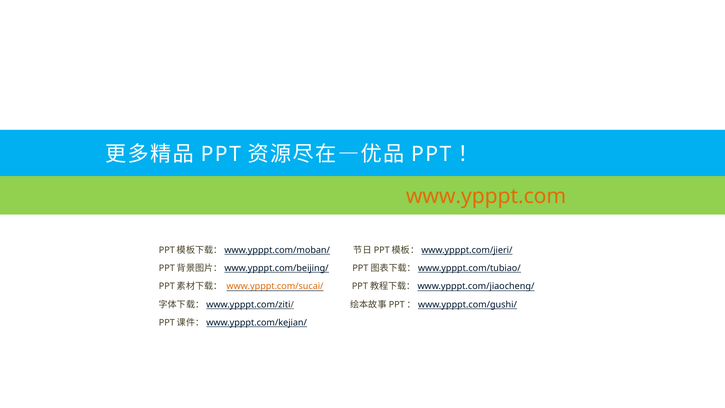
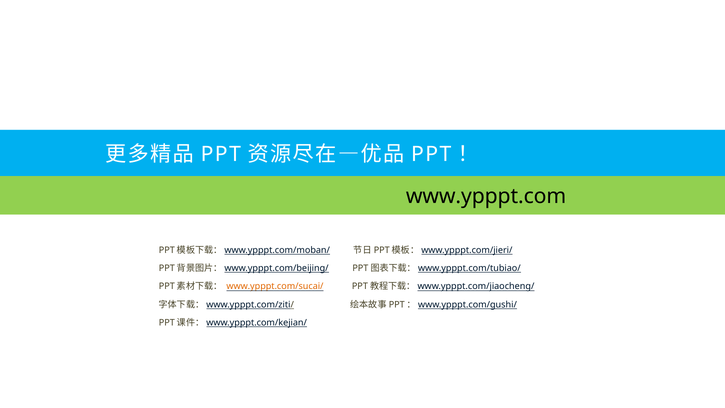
www.ypppt.com colour: orange -> black (486, 196)
